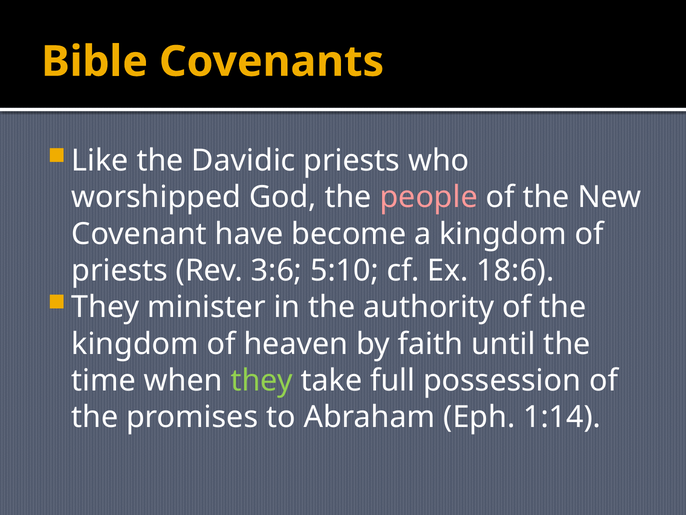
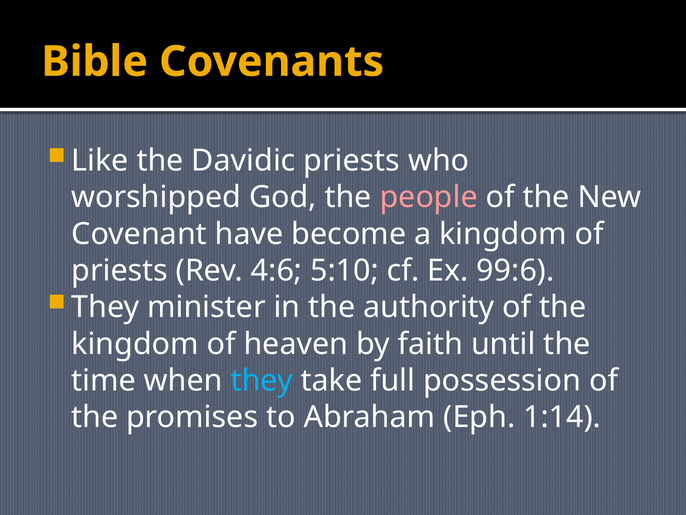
3:6: 3:6 -> 4:6 (277, 270)
18:6: 18:6 -> 99:6 (515, 270)
they colour: light green -> light blue (262, 380)
